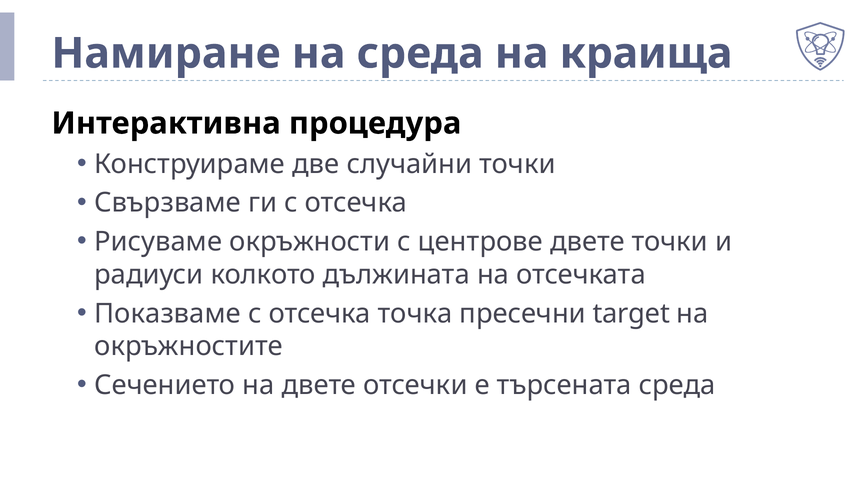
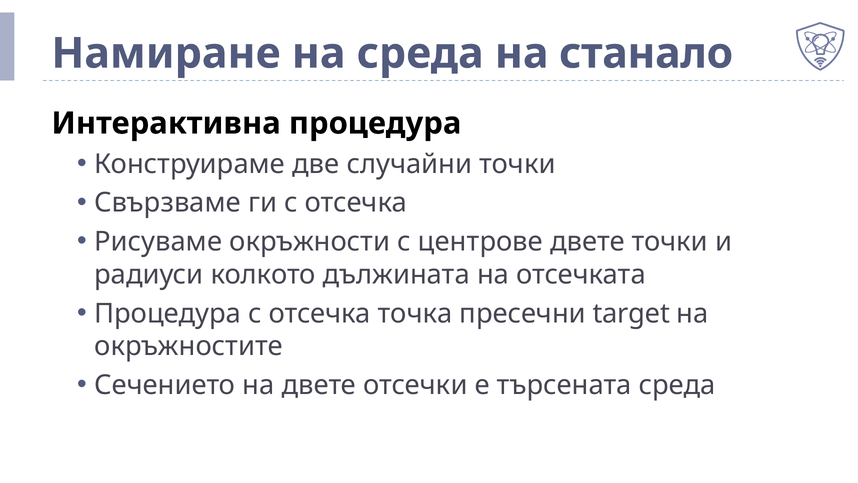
краища: краища -> станало (646, 53)
Показваме: Показваме -> Процедура (168, 313)
